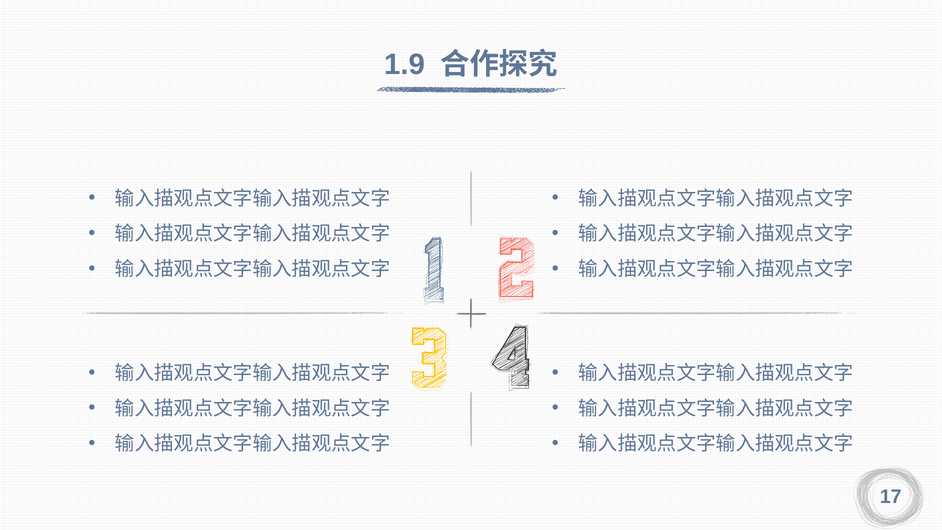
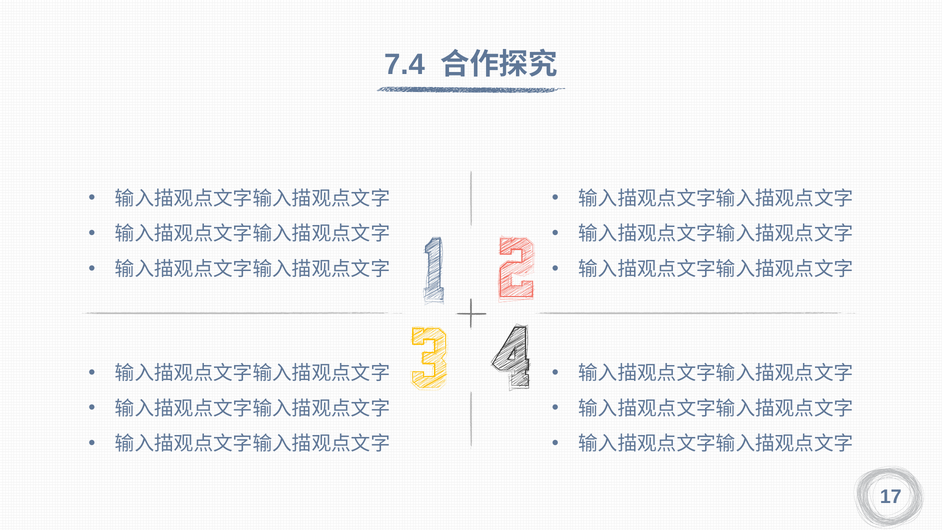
1.9: 1.9 -> 7.4 (405, 64)
